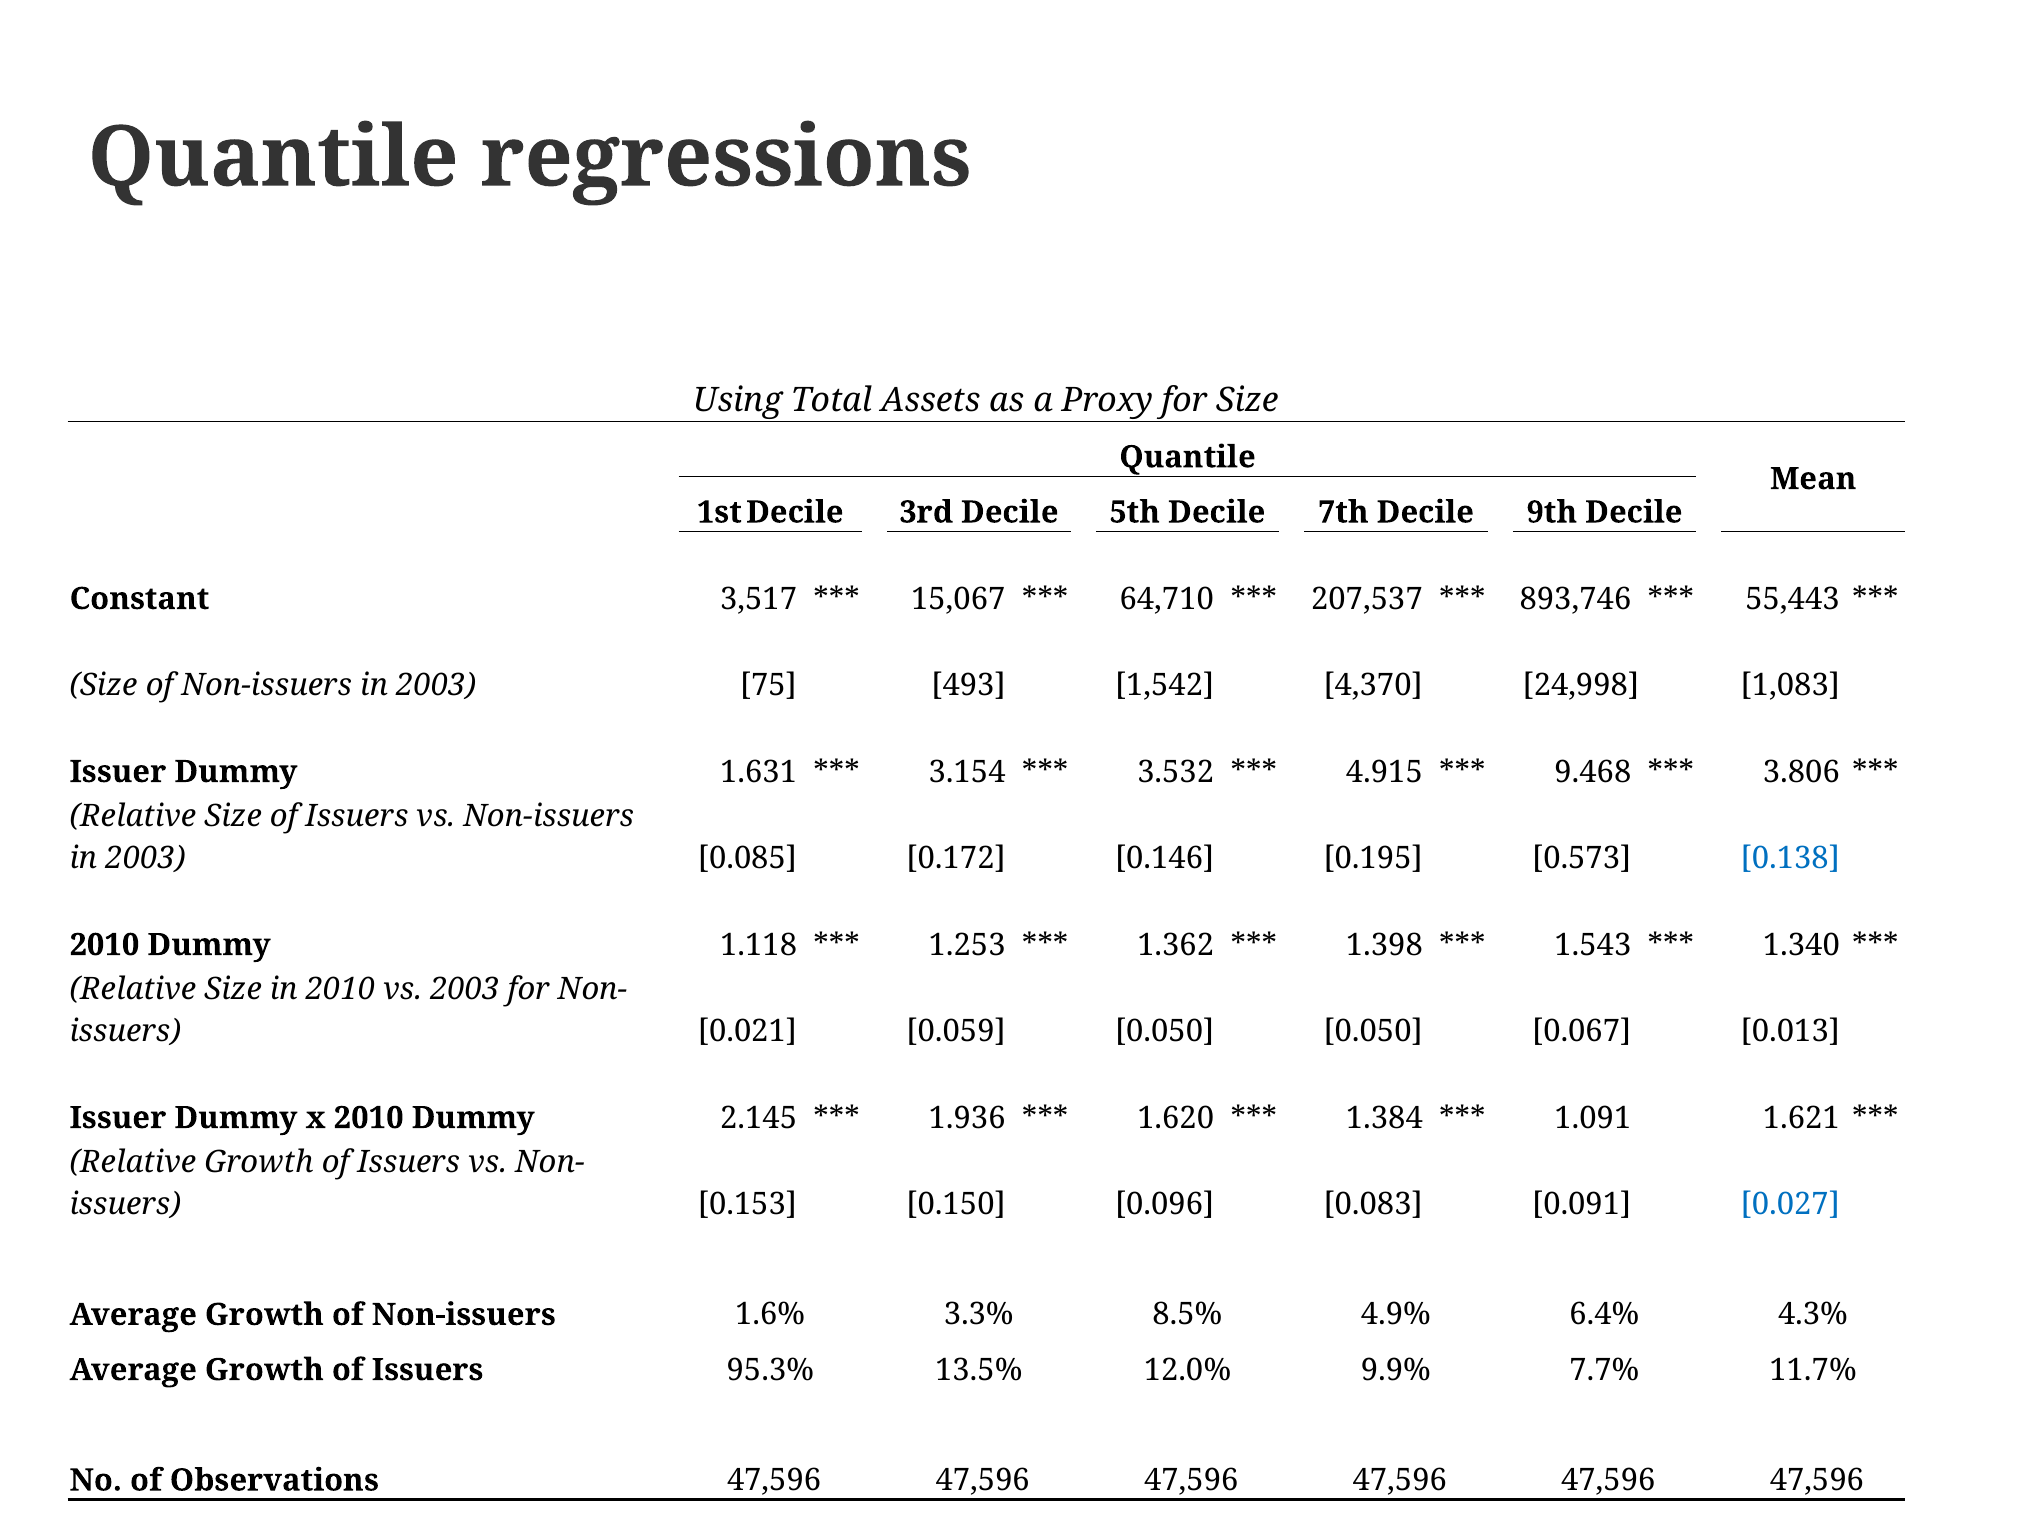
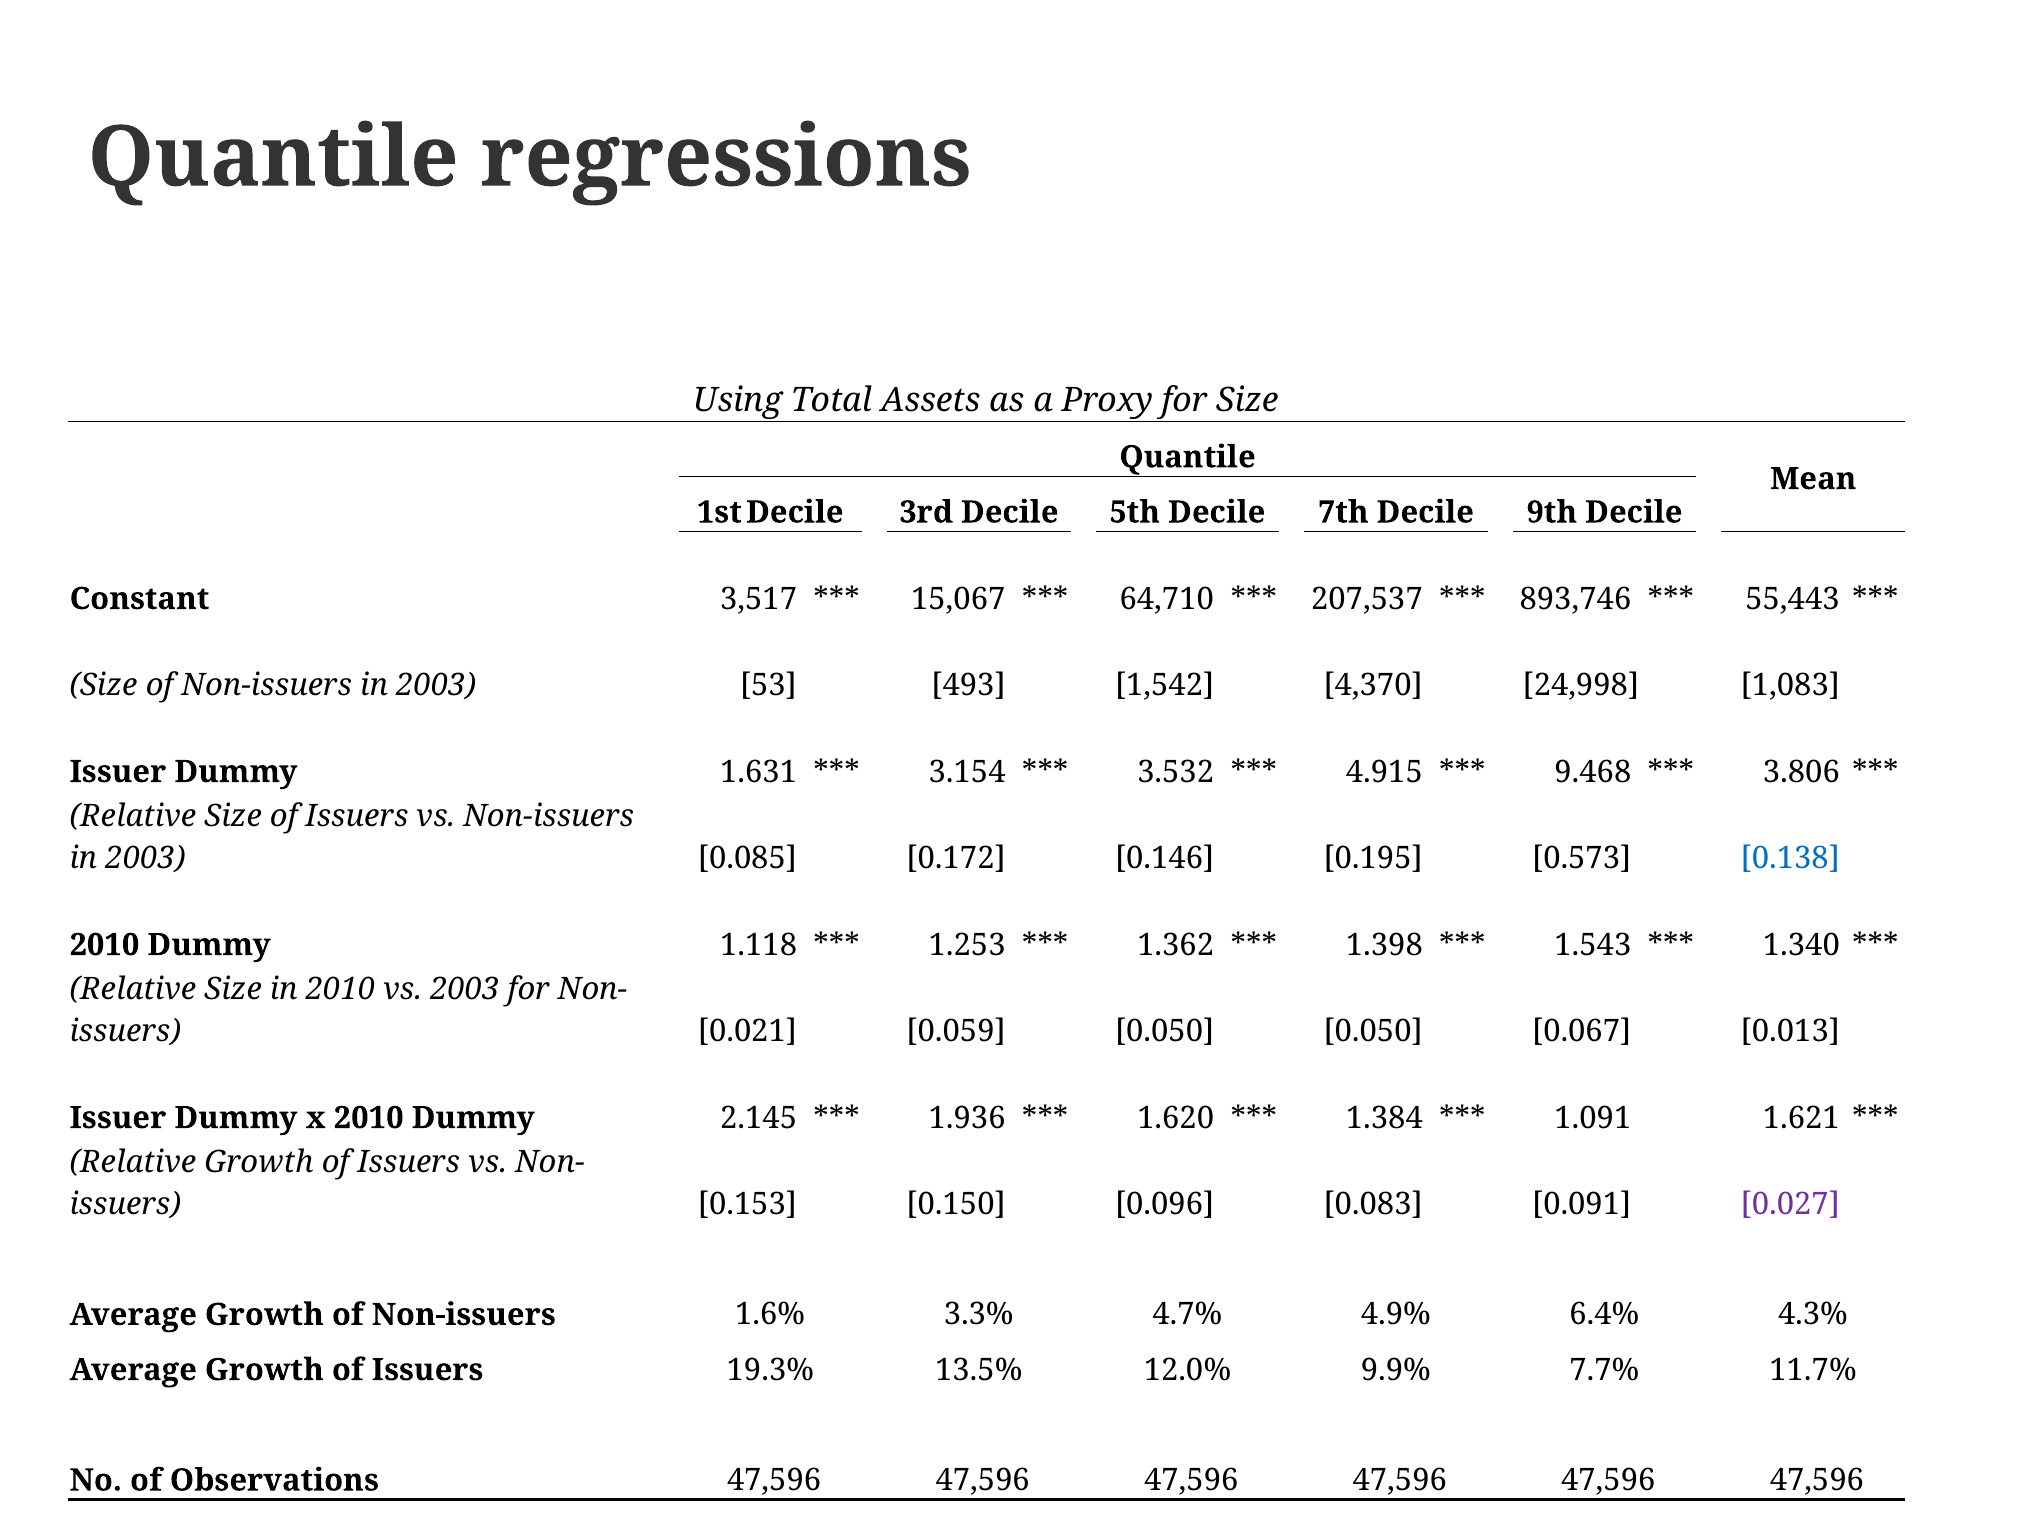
75: 75 -> 53 (768, 685)
0.027 colour: blue -> purple (1790, 1204)
8.5%: 8.5% -> 4.7% (1187, 1315)
95.3%: 95.3% -> 19.3% (770, 1370)
